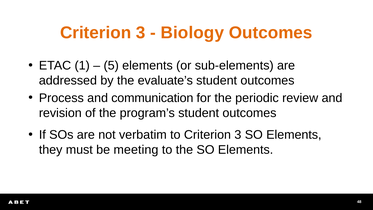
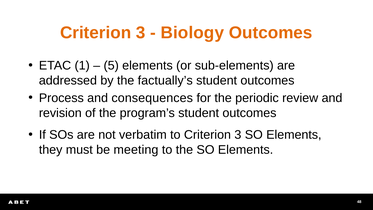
evaluate’s: evaluate’s -> factually’s (165, 80)
communication: communication -> consequences (152, 98)
